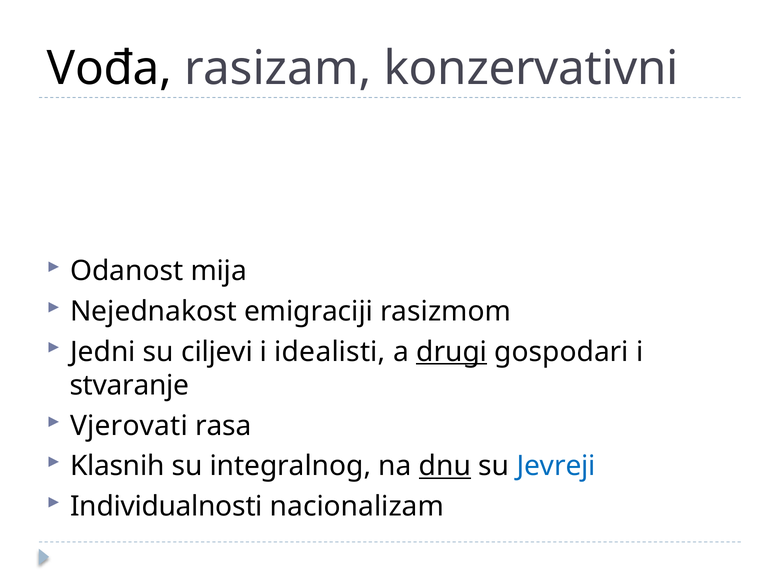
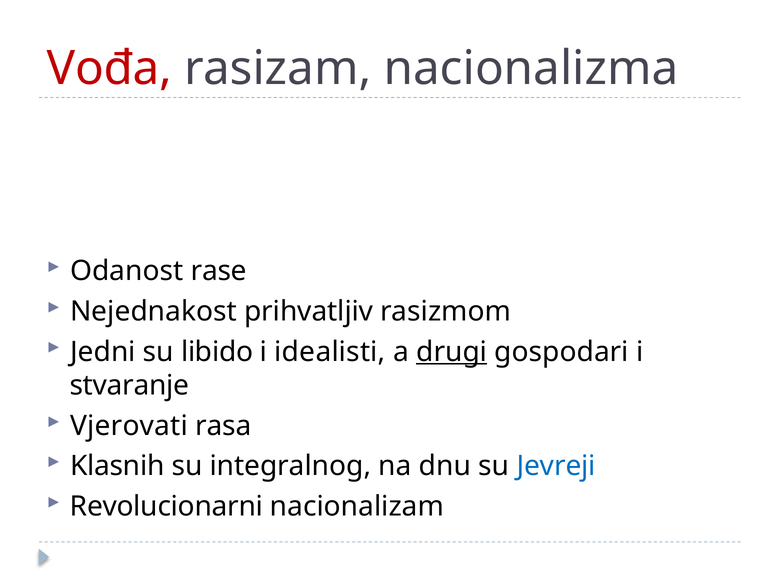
Vođa colour: black -> red (109, 68)
konzervativni: konzervativni -> nacionalizma (531, 68)
mija: mija -> rase (219, 271)
emigraciji: emigraciji -> prihvatljiv (309, 311)
ciljevi: ciljevi -> libido (217, 352)
dnu underline: present -> none (445, 466)
Individualnosti: Individualnosti -> Revolucionarni (166, 506)
